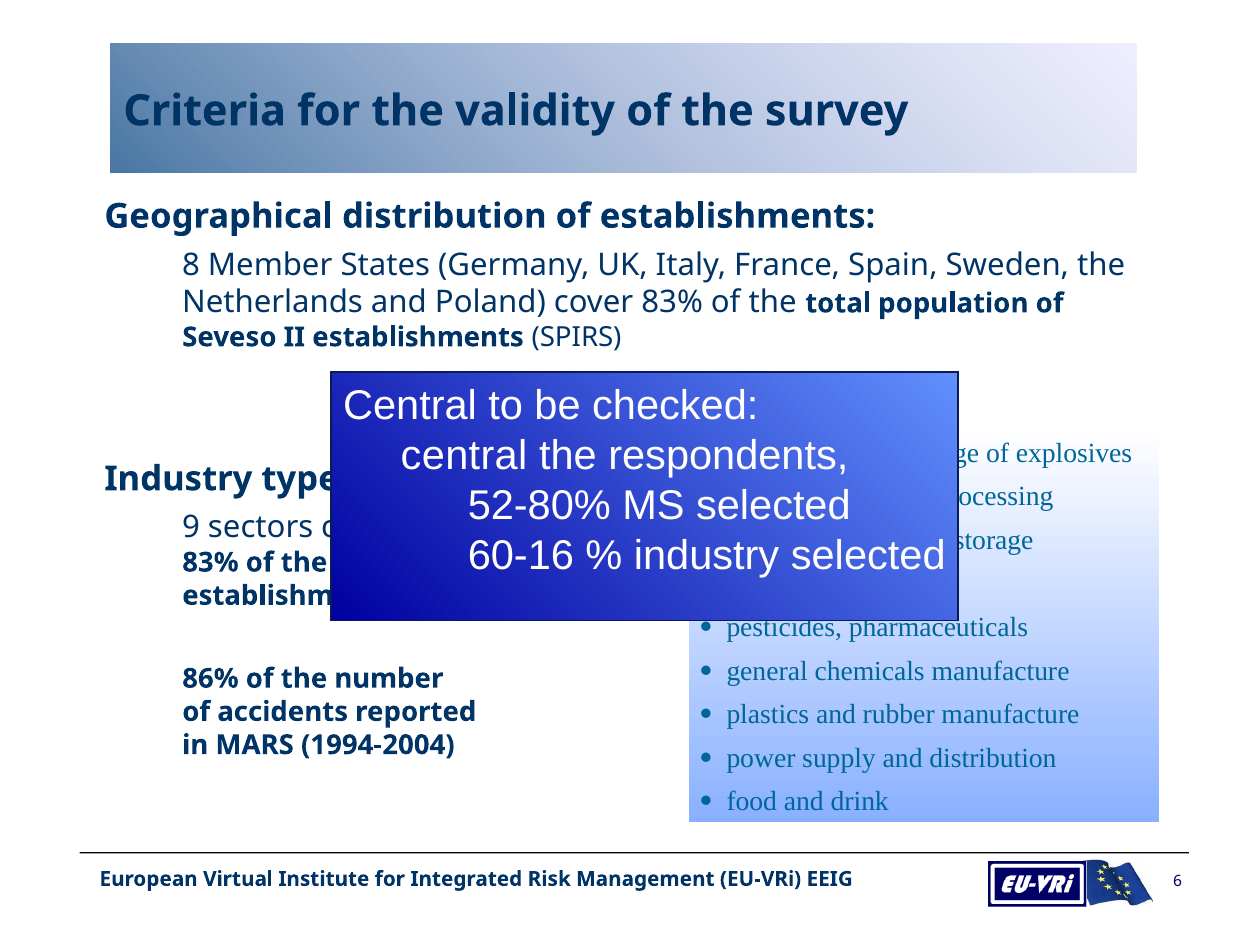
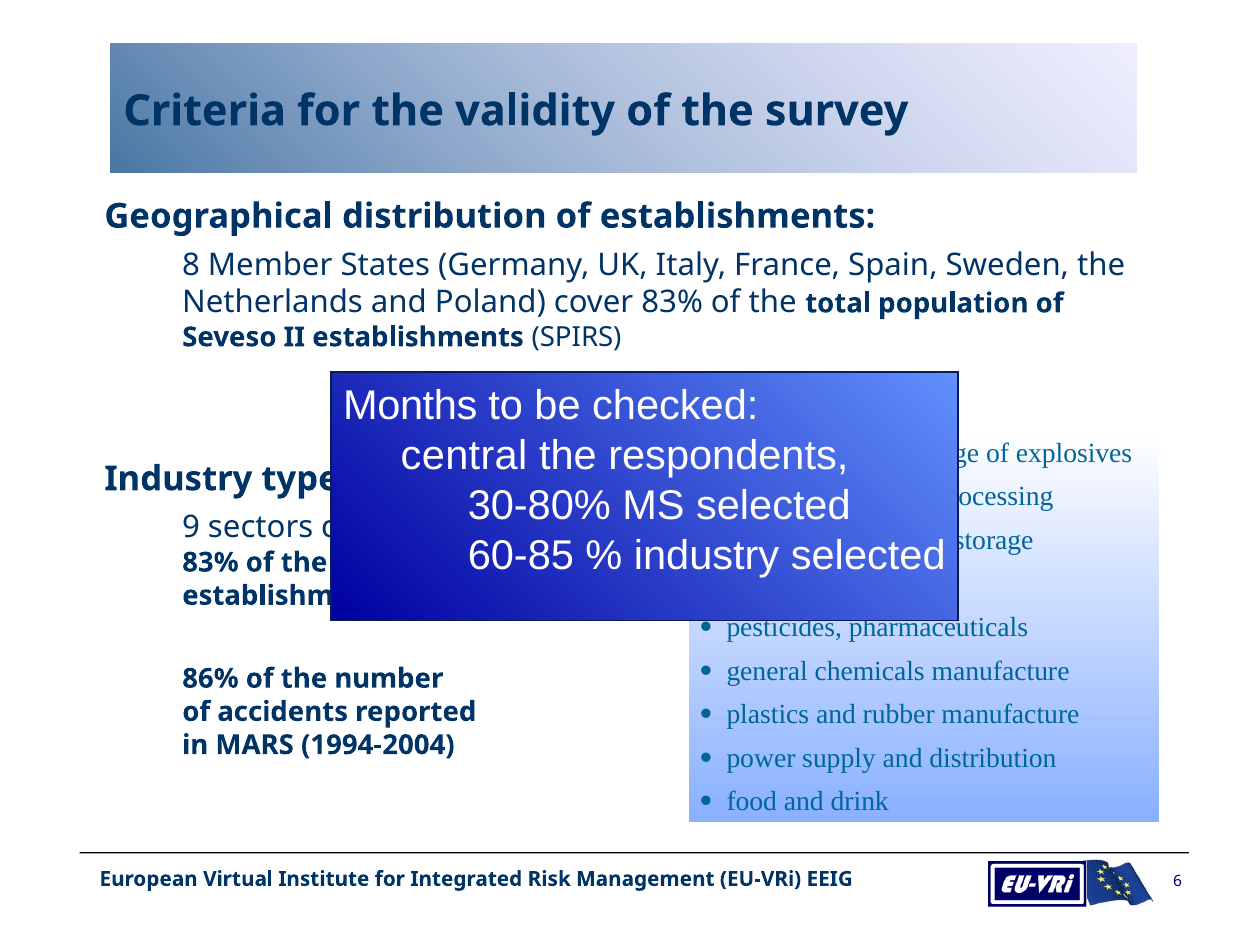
Central: Central -> Months (410, 406)
52-80%: 52-80% -> 30-80% (539, 506)
60-16: 60-16 -> 60-85 (521, 556)
